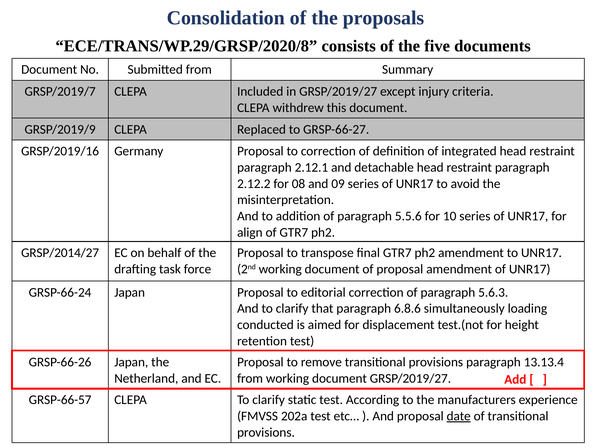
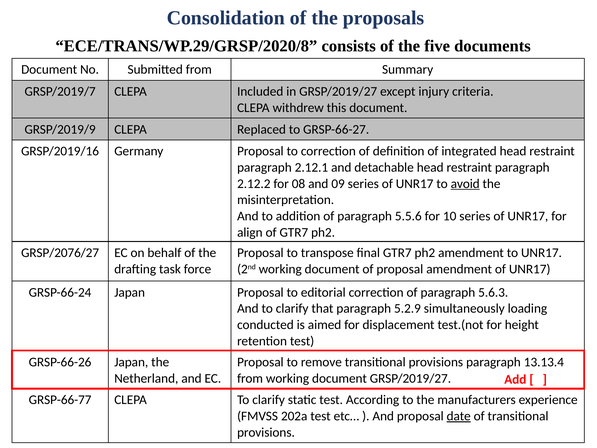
avoid underline: none -> present (465, 184)
GRSP/2014/27: GRSP/2014/27 -> GRSP/2076/27 (60, 253)
6.8.6: 6.8.6 -> 5.2.9 (407, 308)
GRSP-66-57: GRSP-66-57 -> GRSP-66-77 (60, 400)
